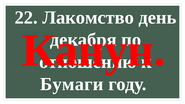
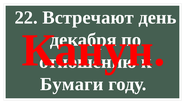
Лакомство: Лакомство -> Встречают (88, 18)
